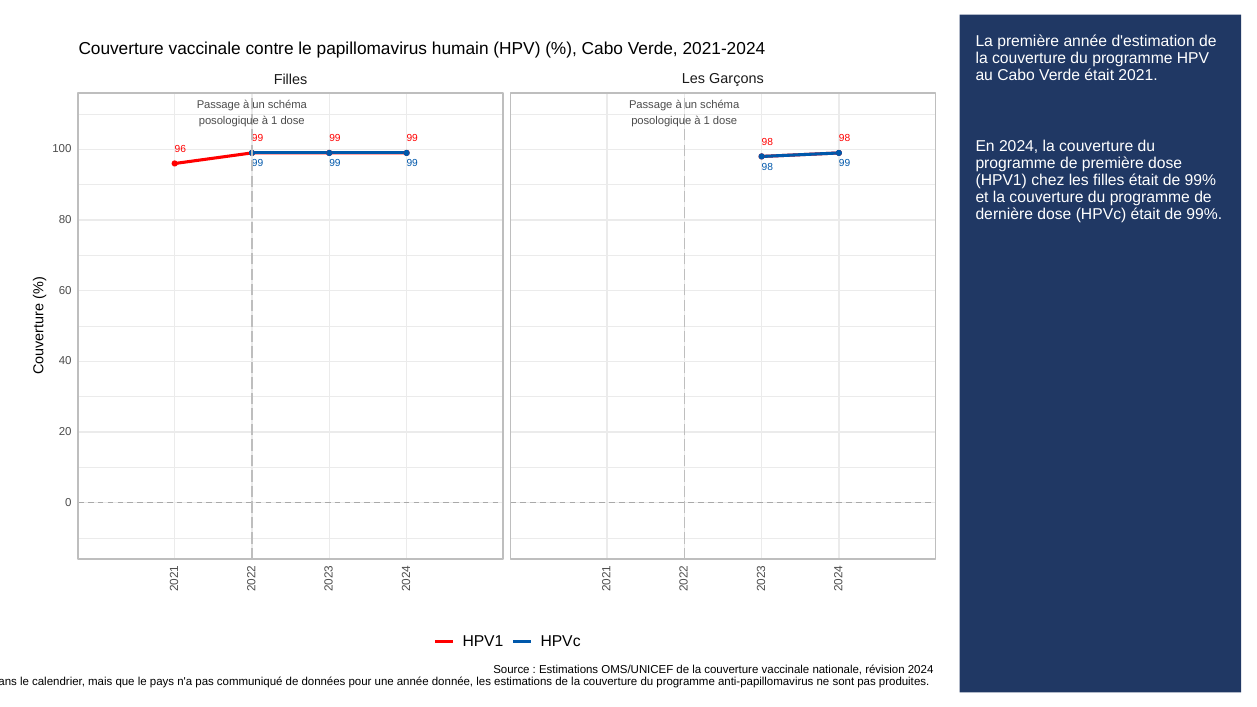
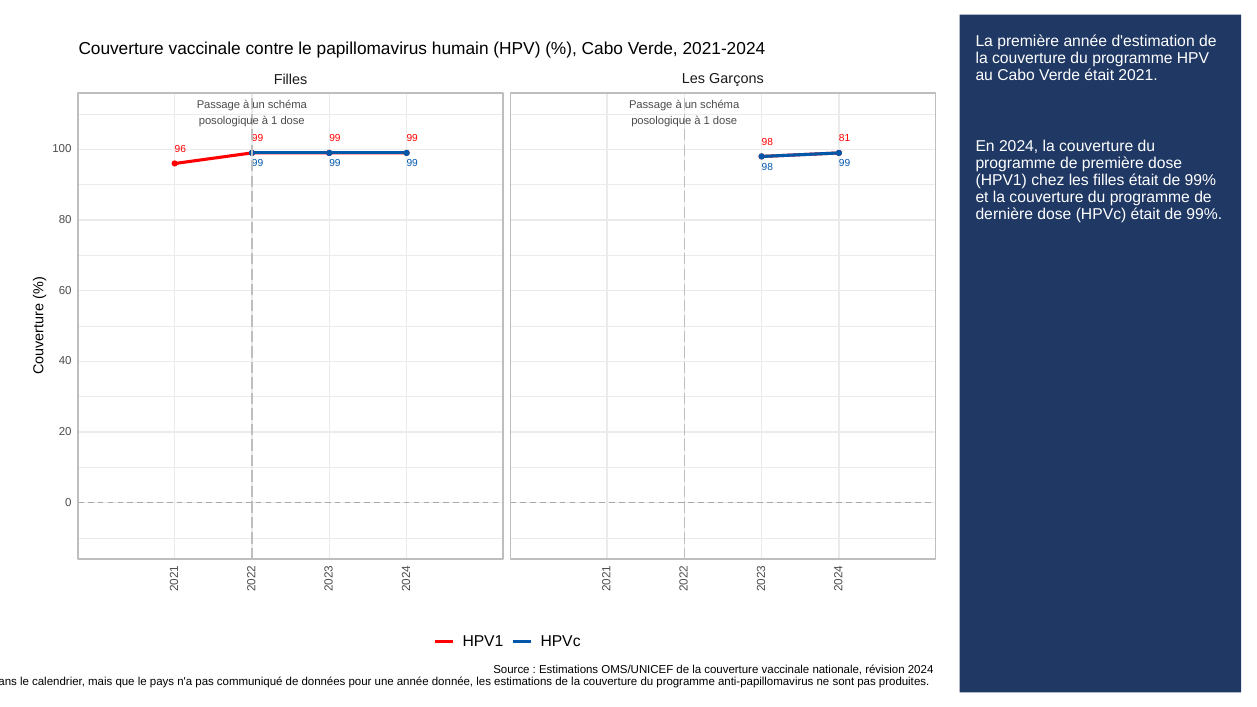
98 98: 98 -> 81 (845, 139)
